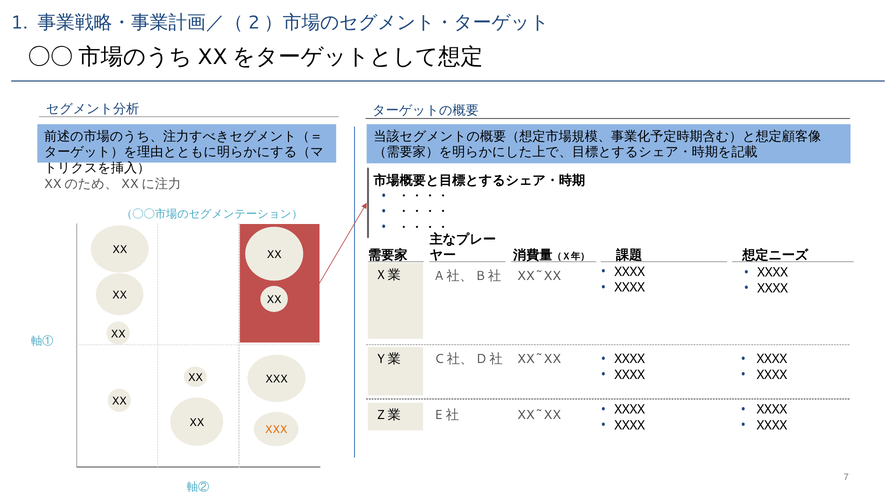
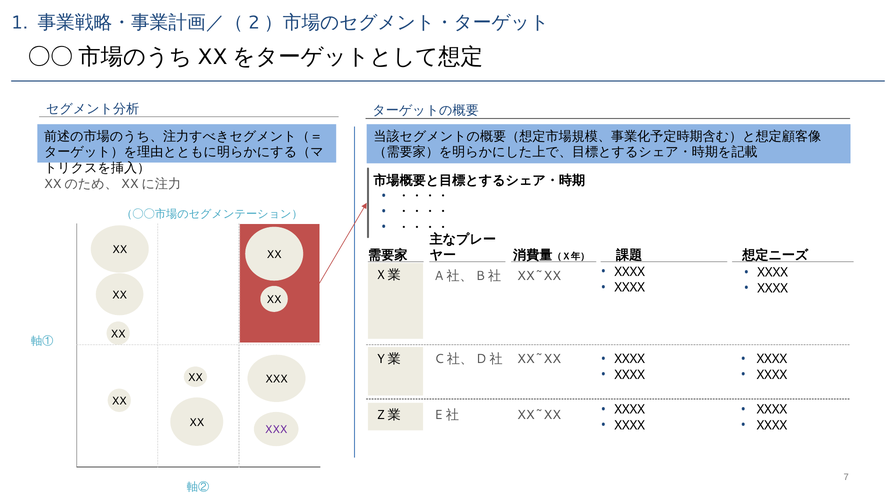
XXX colour: orange -> purple (276, 430)
